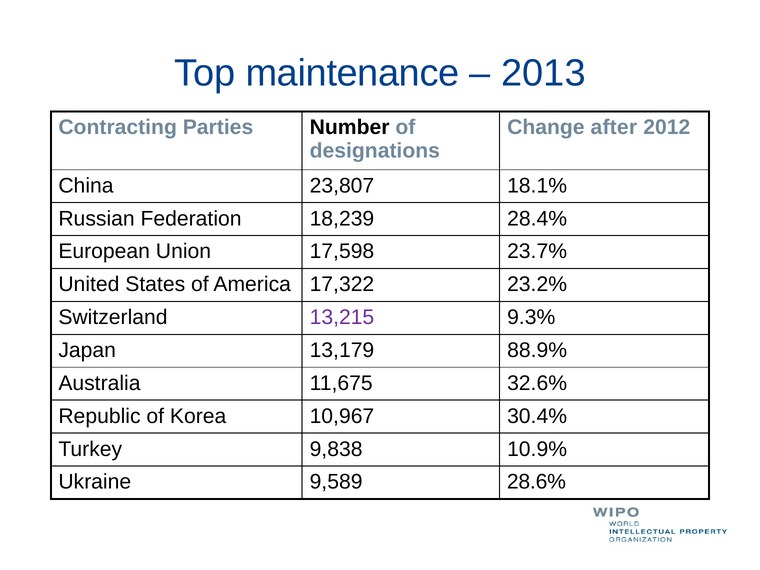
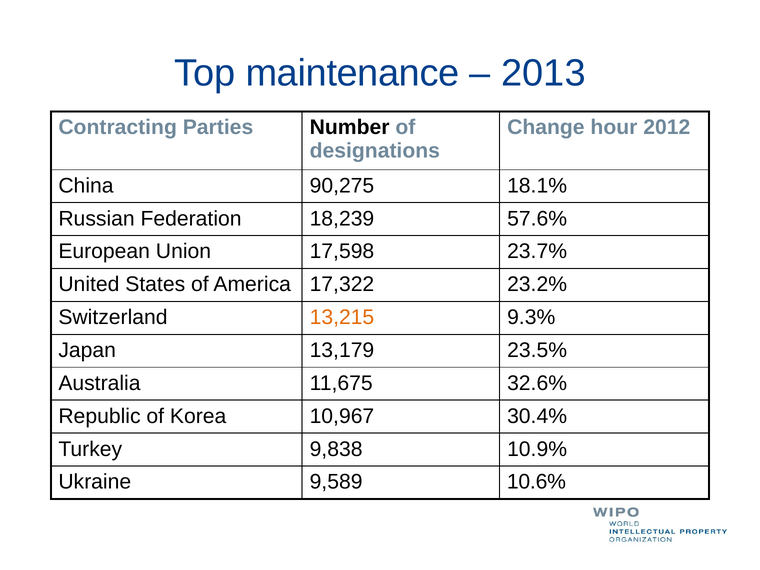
after: after -> hour (614, 127)
23,807: 23,807 -> 90,275 (342, 186)
28.4%: 28.4% -> 57.6% (537, 219)
13,215 colour: purple -> orange (342, 317)
88.9%: 88.9% -> 23.5% (537, 350)
28.6%: 28.6% -> 10.6% (536, 482)
